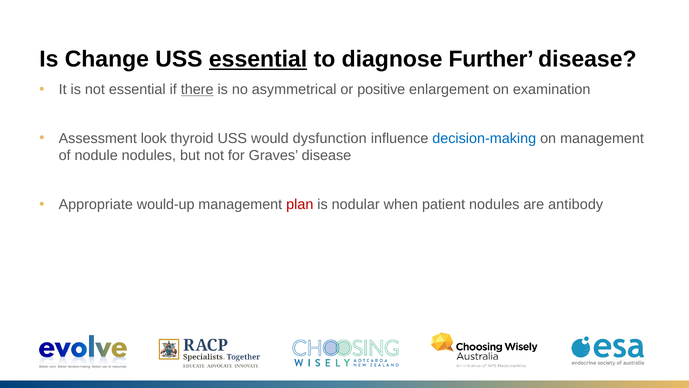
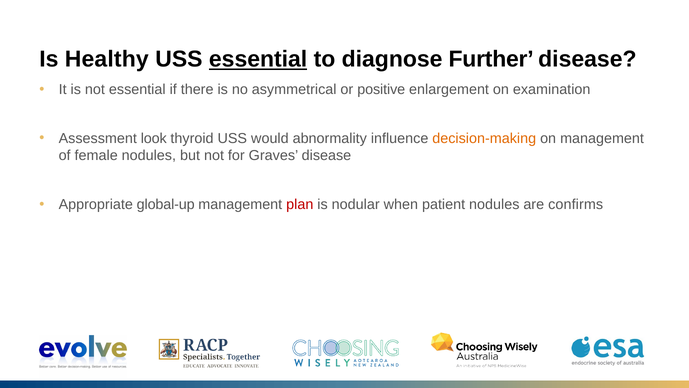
Change: Change -> Healthy (107, 59)
there underline: present -> none (197, 89)
dysfunction: dysfunction -> abnormality (330, 138)
decision-making colour: blue -> orange (484, 138)
nodule: nodule -> female (96, 156)
would-up: would-up -> global-up (166, 204)
antibody: antibody -> confirms (576, 204)
